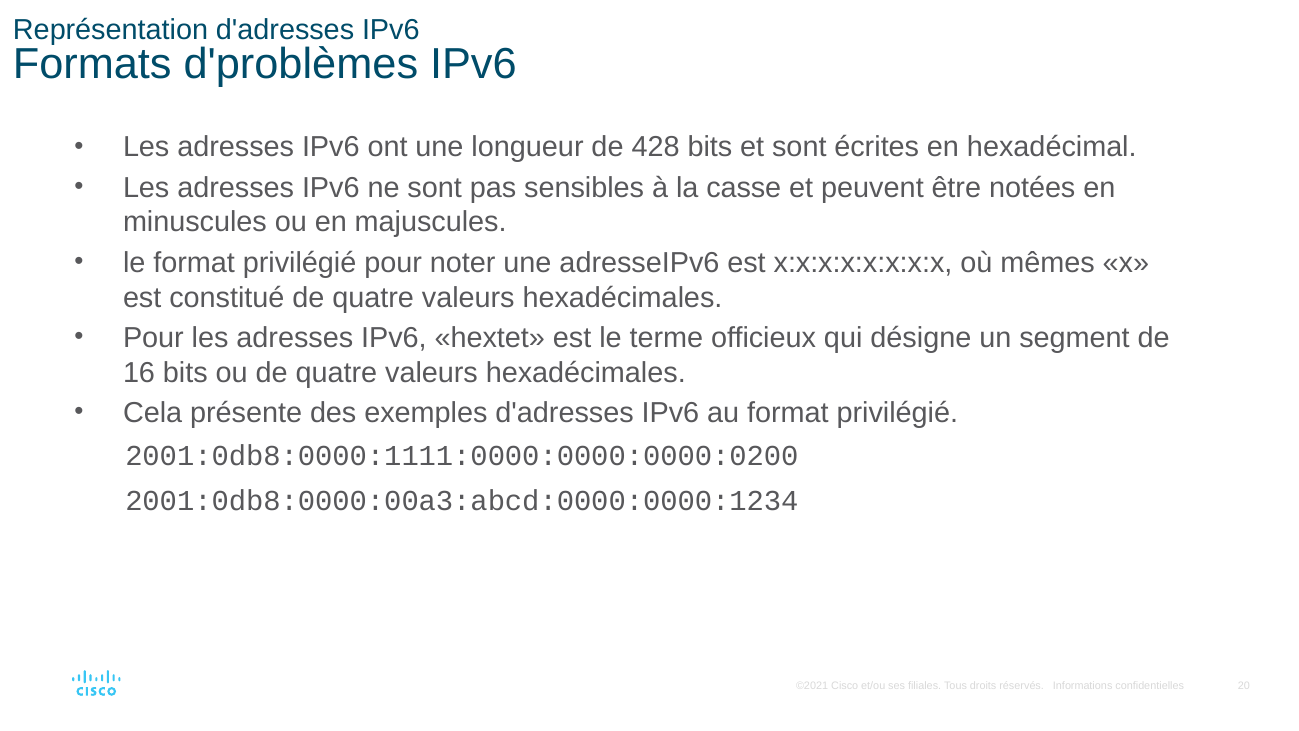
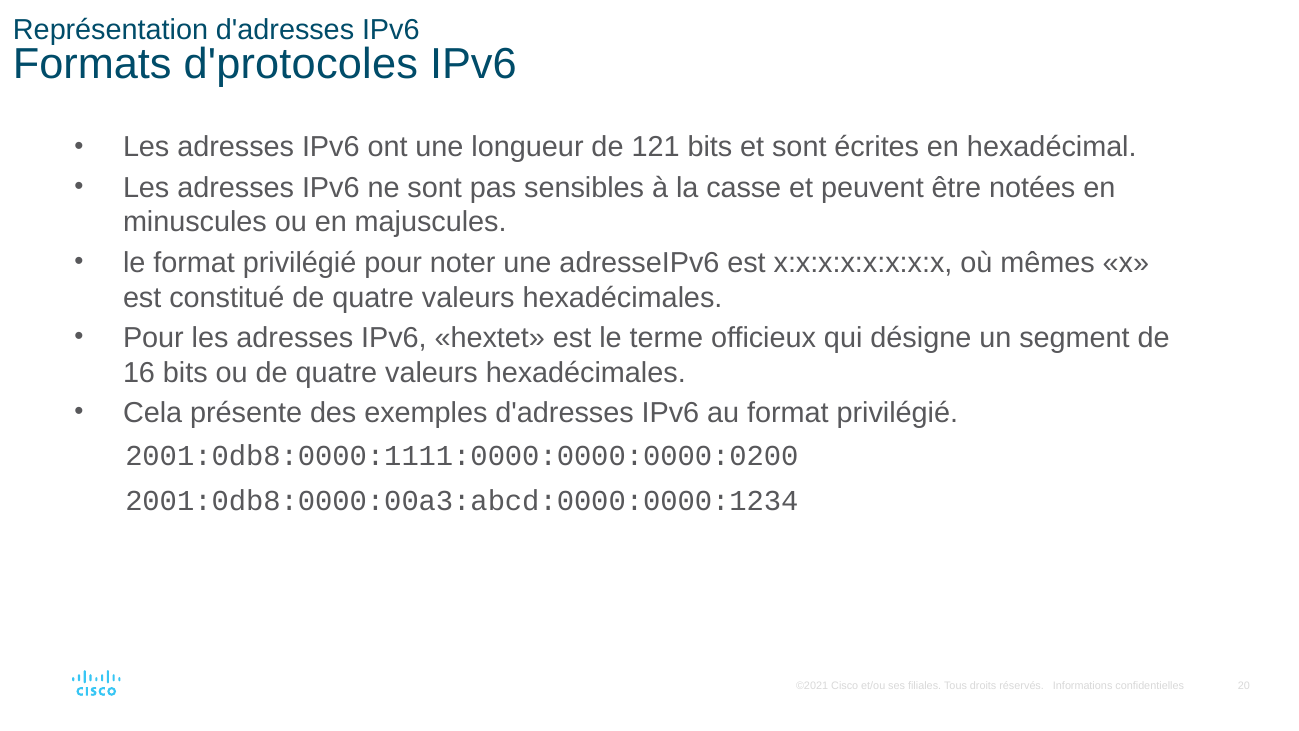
d'problèmes: d'problèmes -> d'protocoles (301, 64)
428: 428 -> 121 (656, 147)
